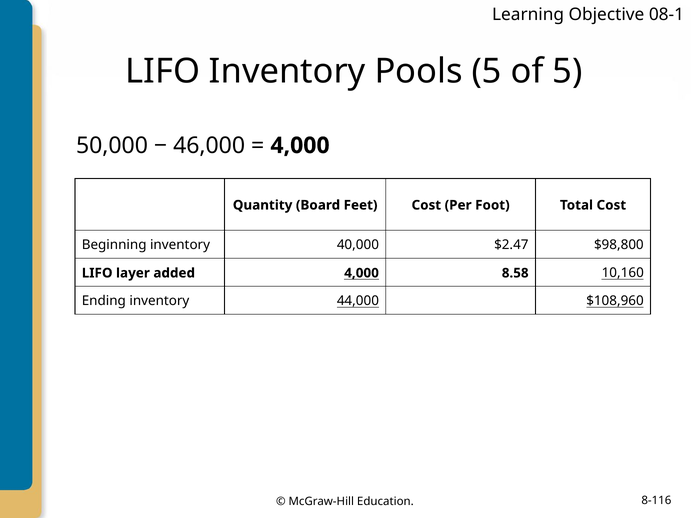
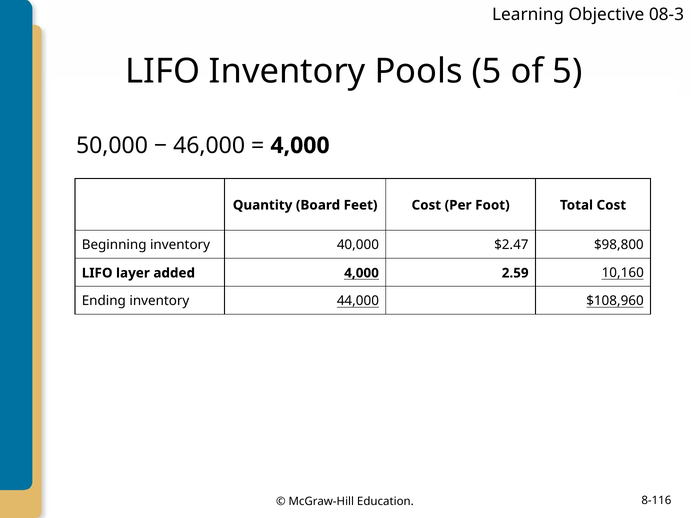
08-1: 08-1 -> 08-3 (666, 15)
8.58: 8.58 -> 2.59 (515, 273)
